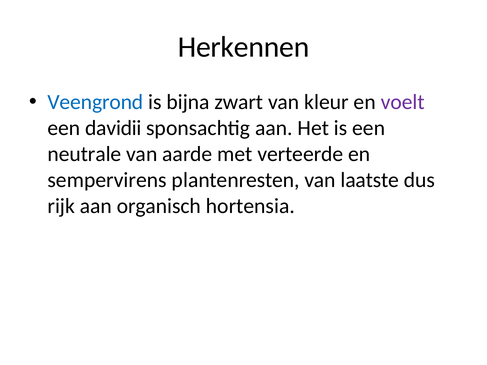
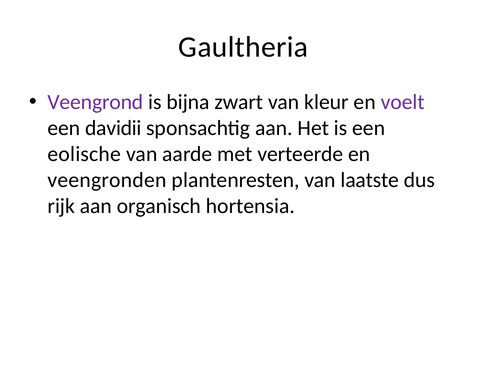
Herkennen: Herkennen -> Gaultheria (243, 47)
Veengrond colour: blue -> purple (95, 102)
neutrale: neutrale -> eolische (84, 154)
sempervirens: sempervirens -> veengronden (107, 180)
